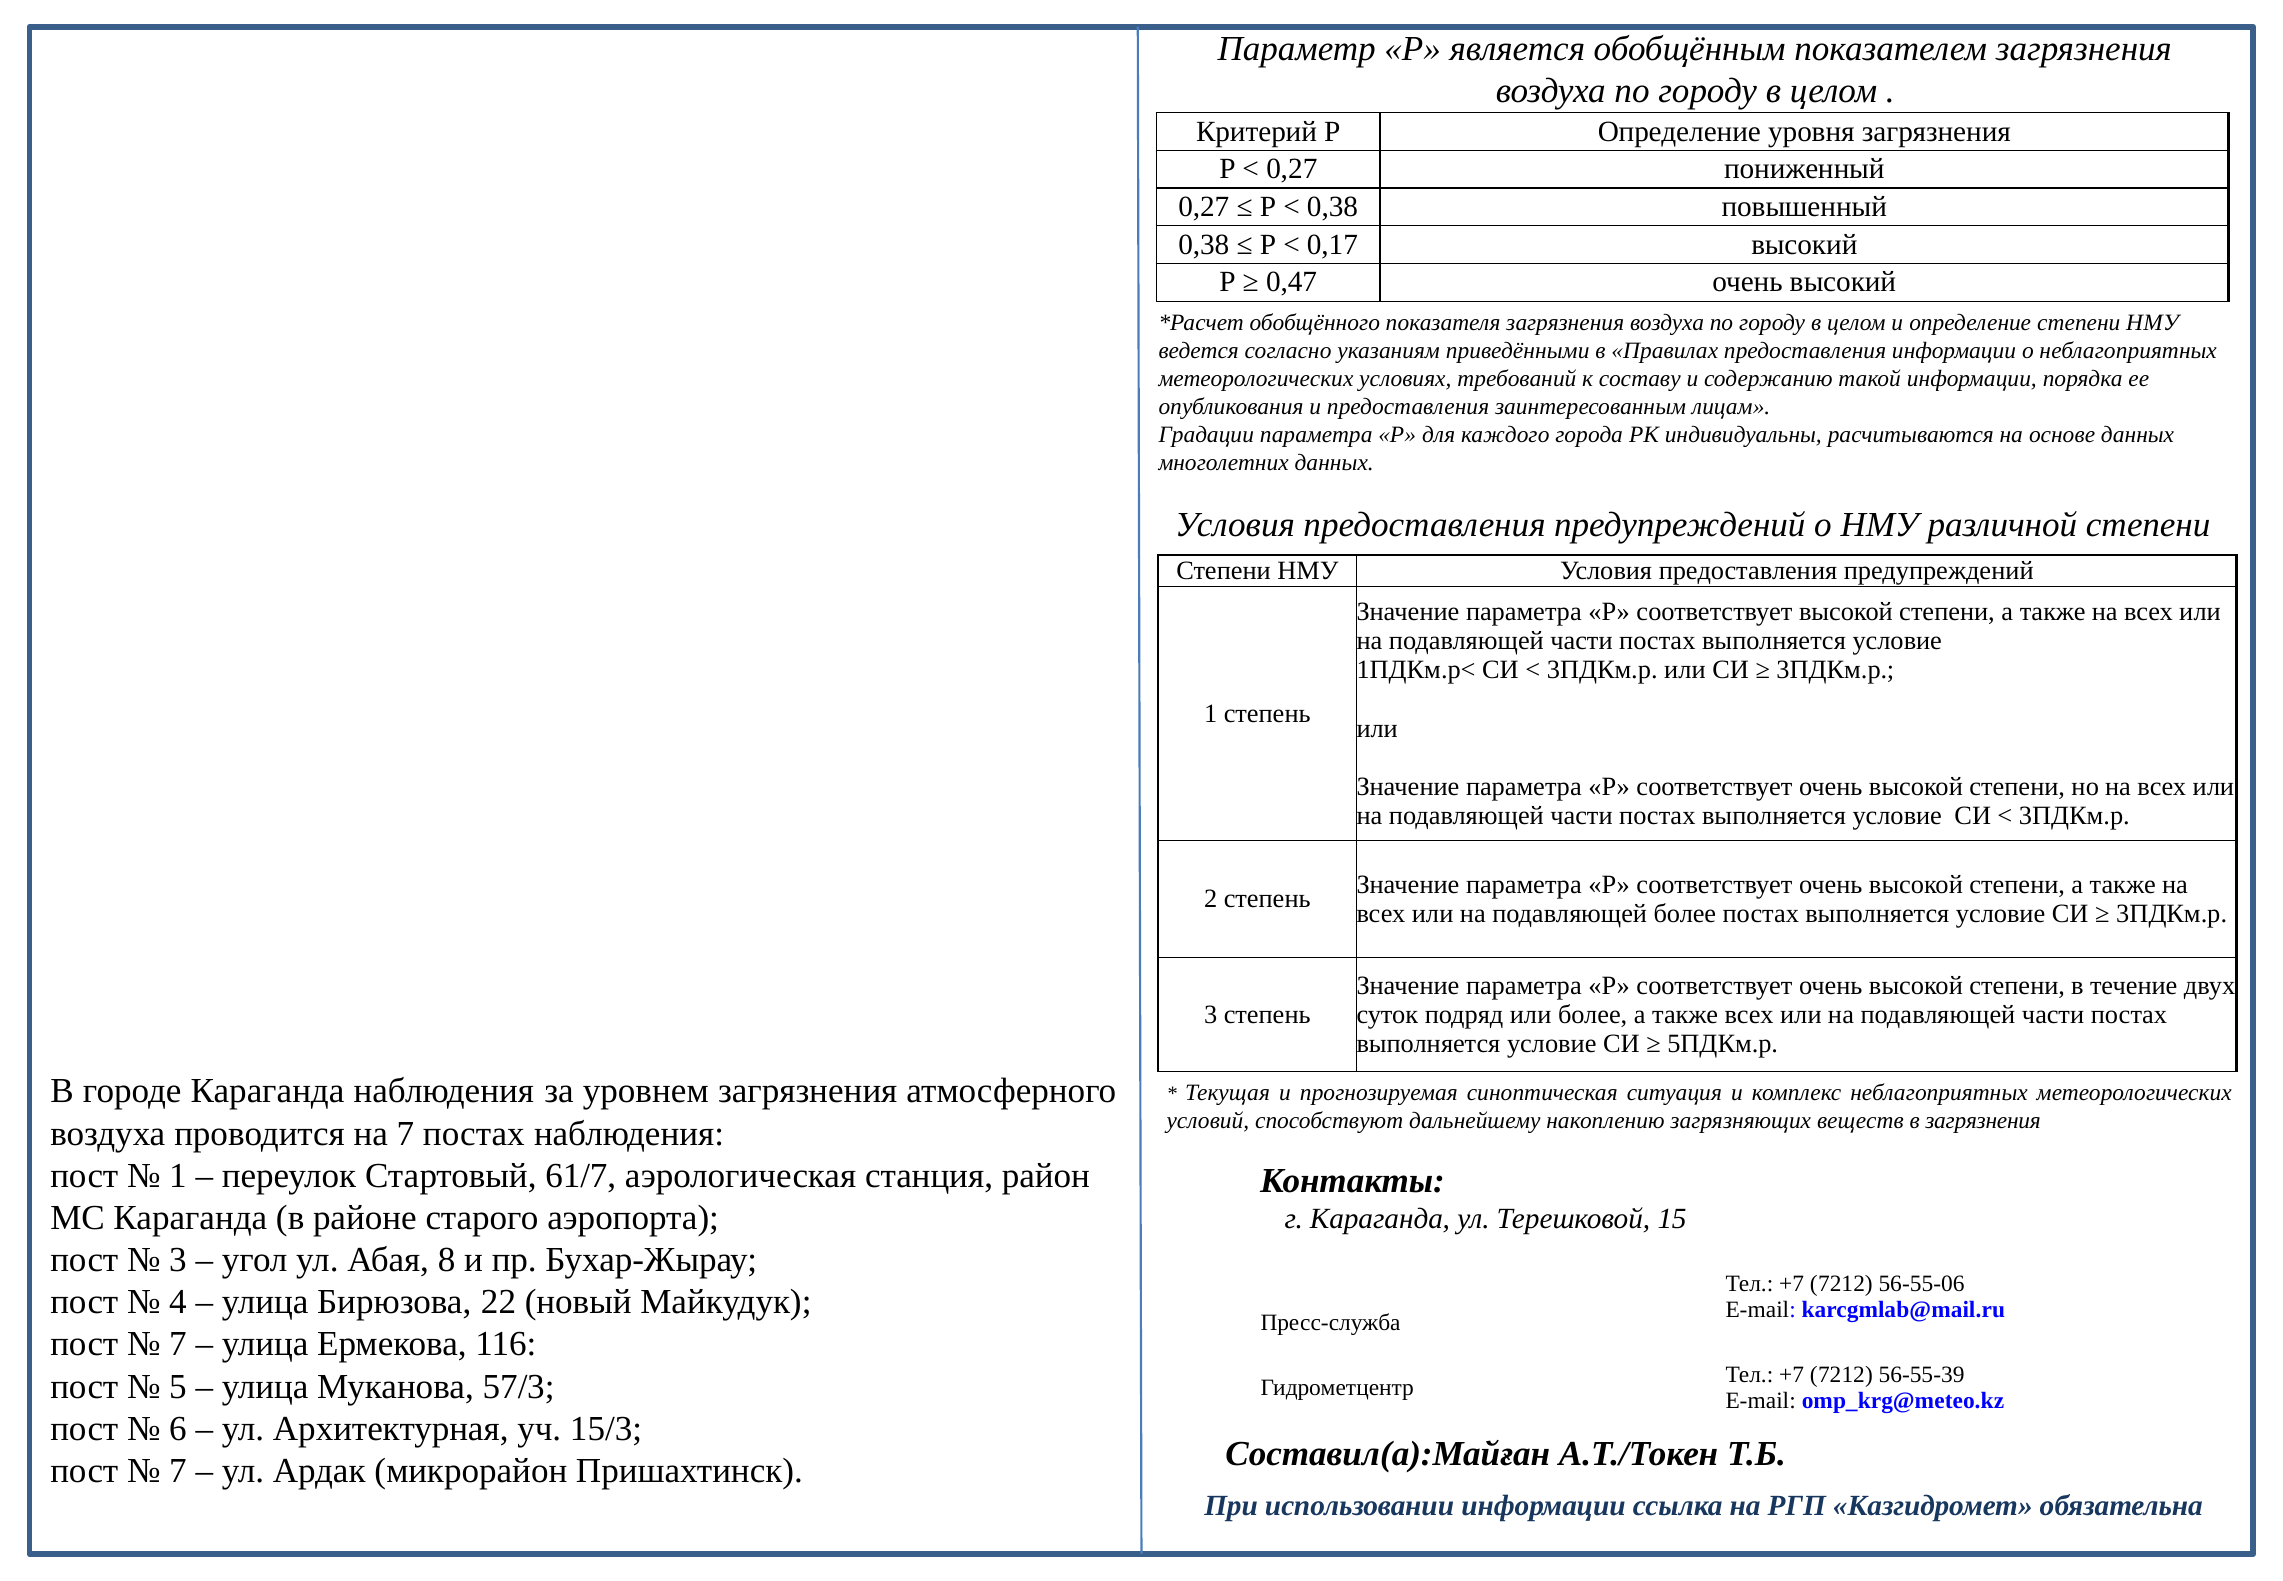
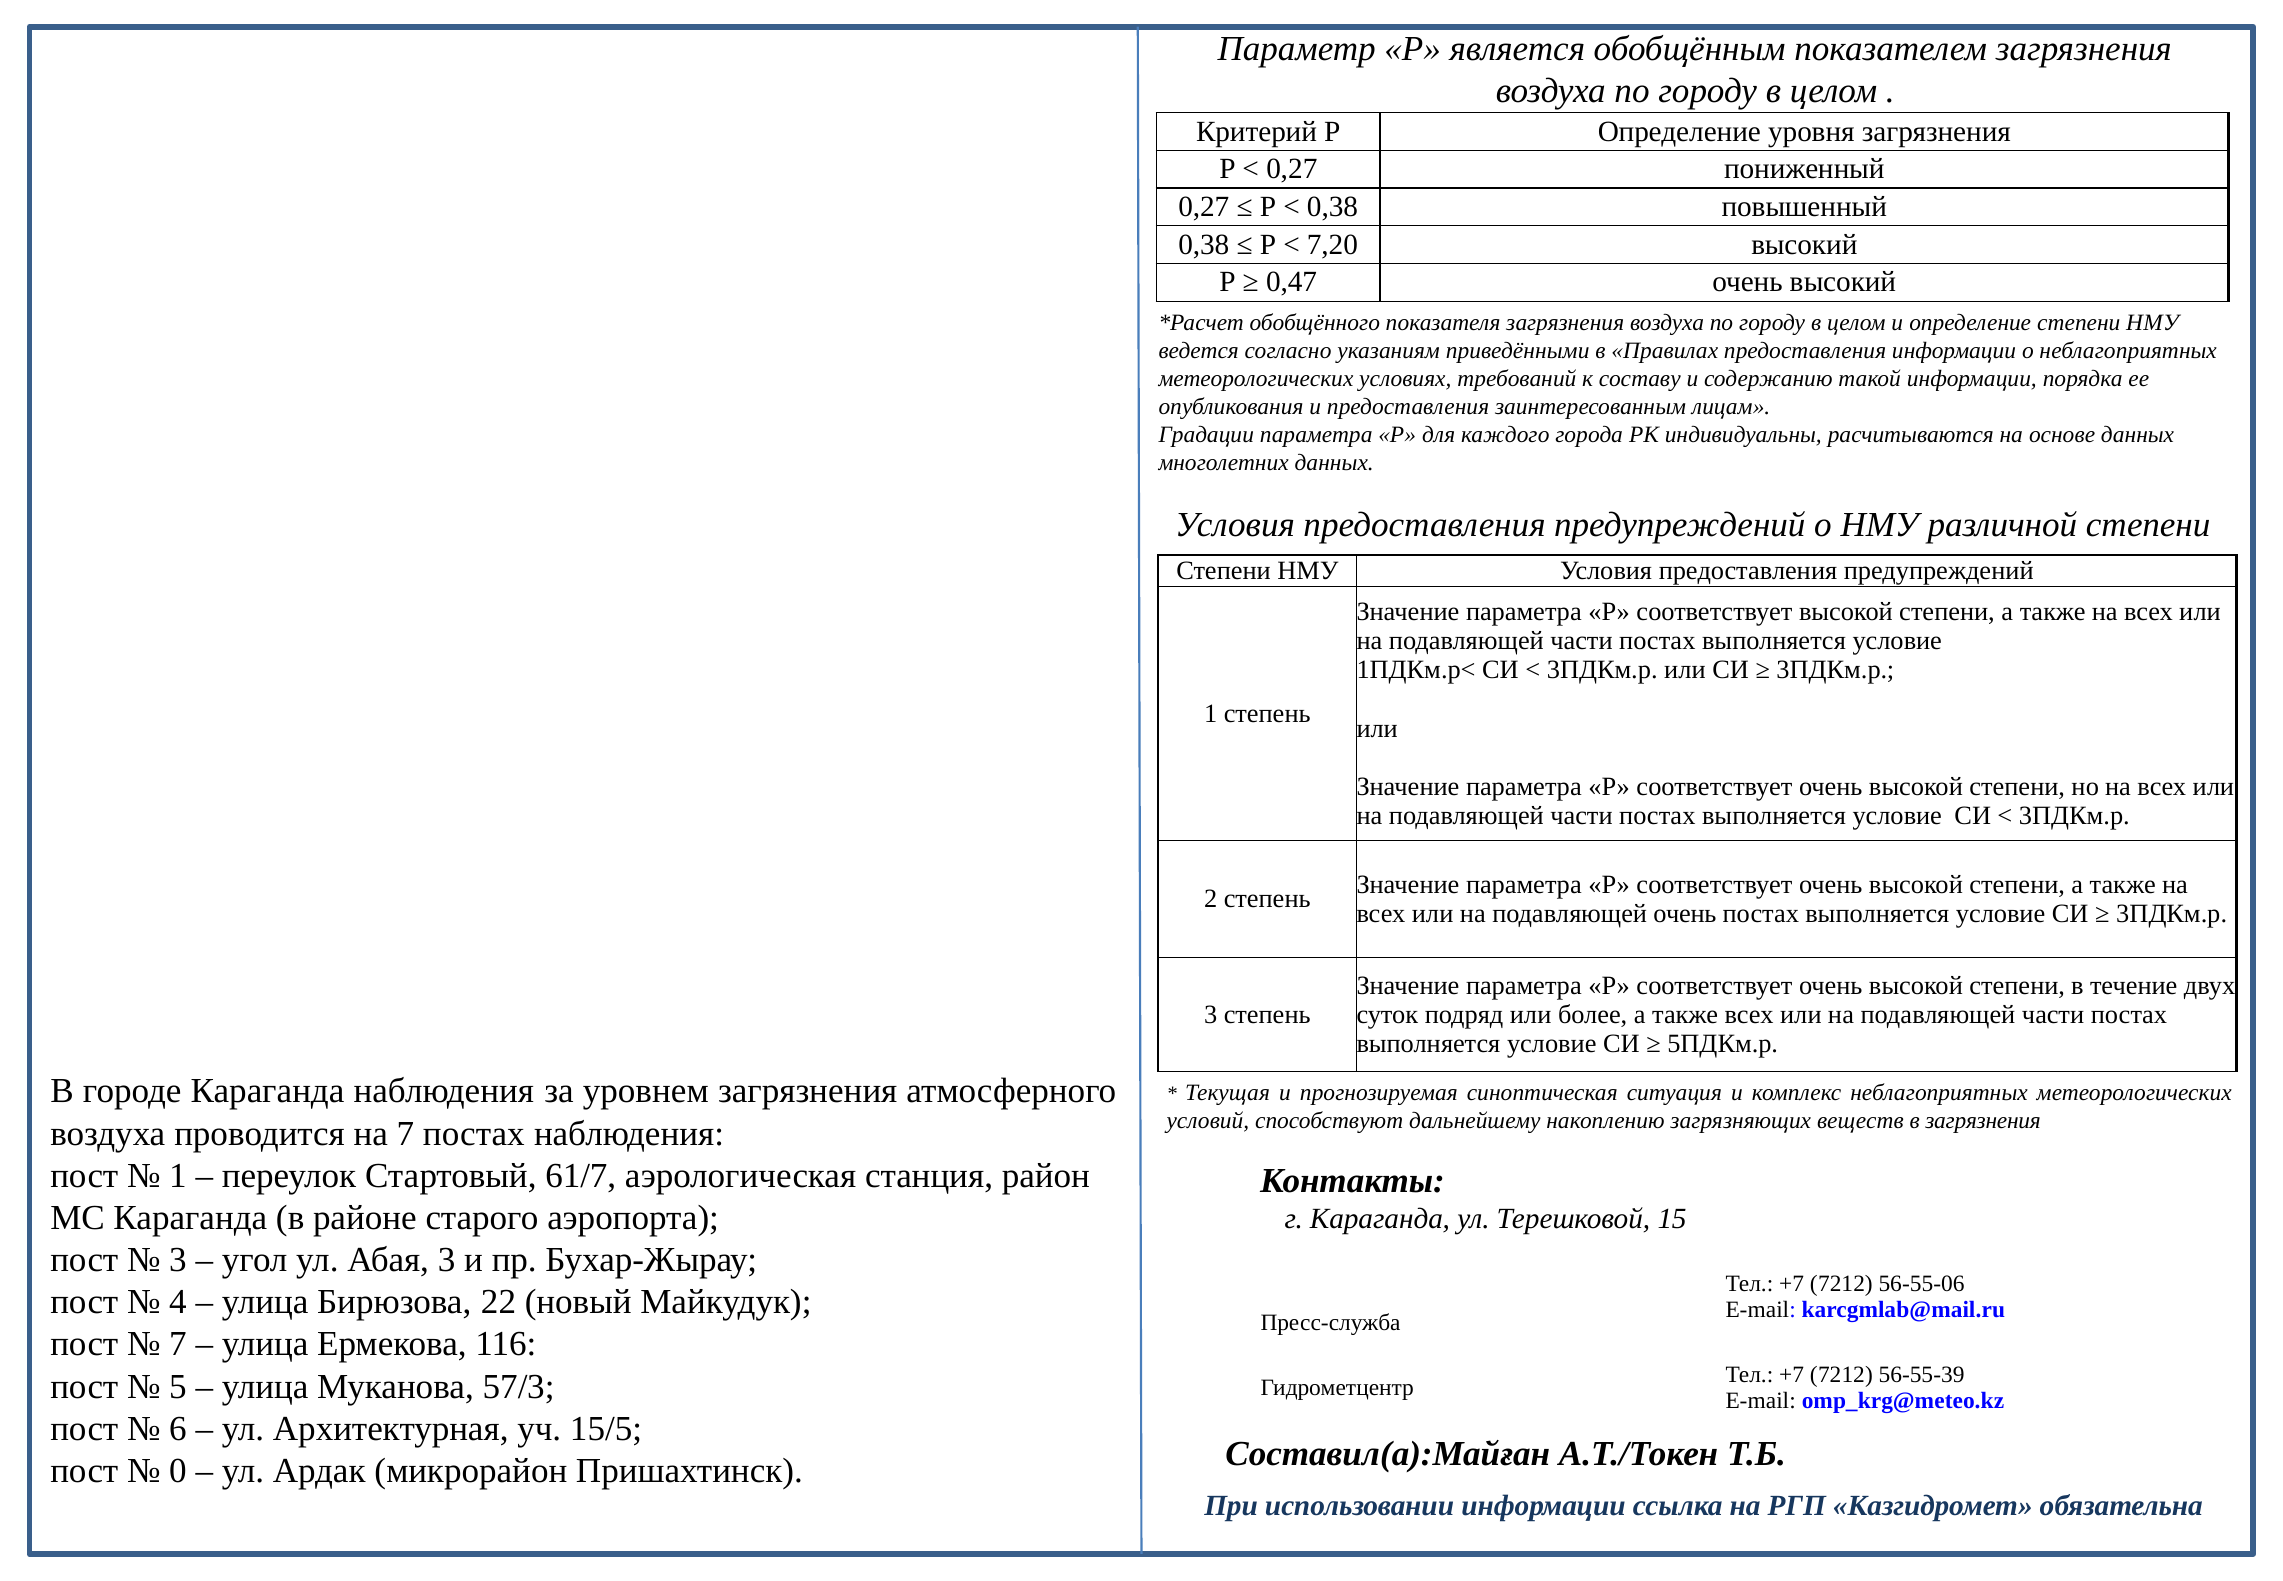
0,17: 0,17 -> 7,20 (1332, 244)
подавляющей более: более -> очень (1685, 913)
Абая 8: 8 -> 3 (447, 1260)
15/3: 15/3 -> 15/5 (606, 1428)
7: 7 -> 0 (178, 1470)
